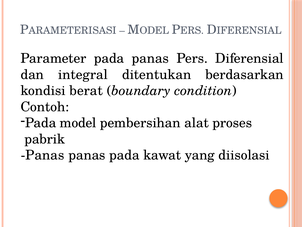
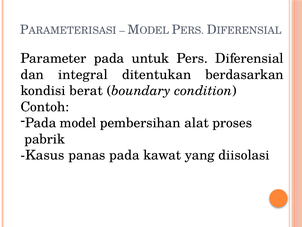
pada panas: panas -> untuk (150, 58)
Panas: Panas -> Kasus (43, 155)
